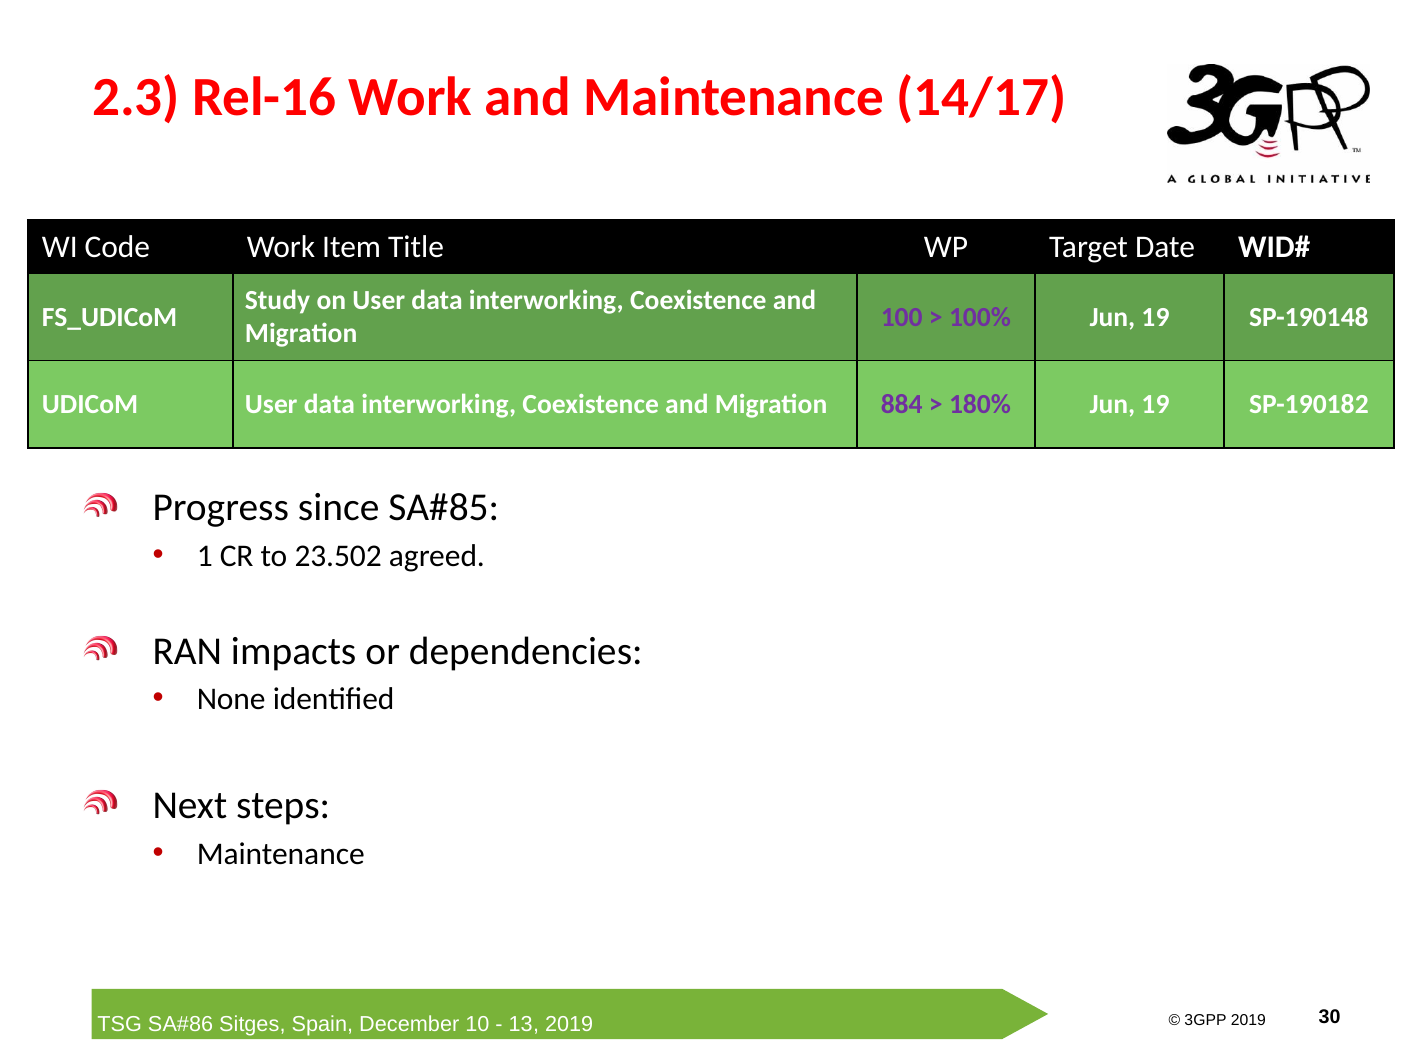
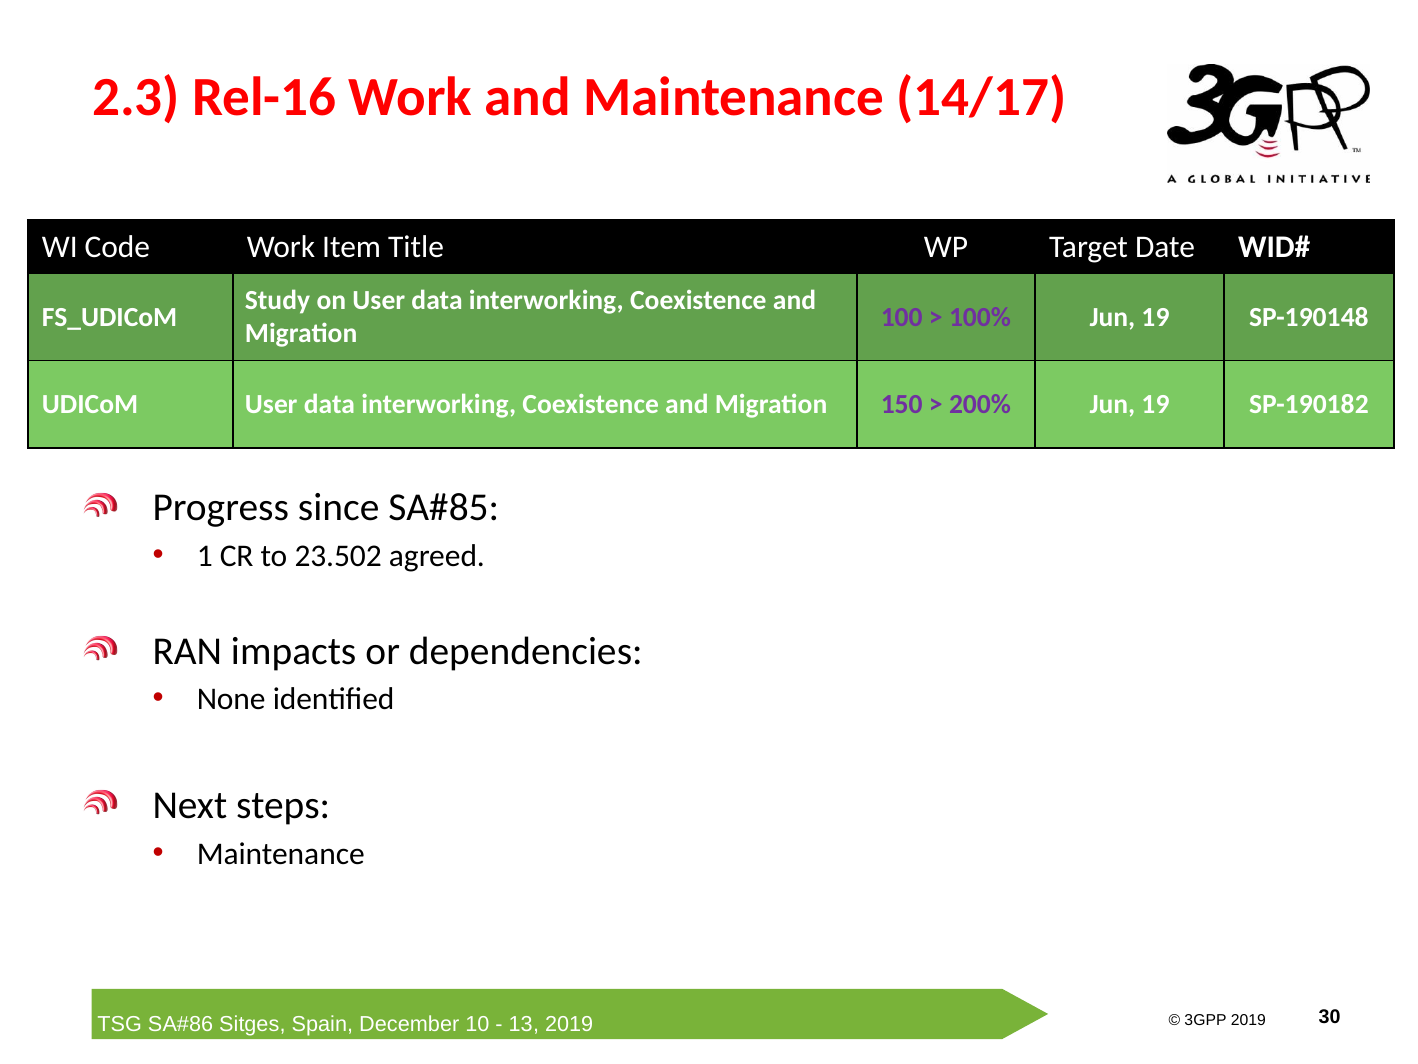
884: 884 -> 150 (902, 404)
180%: 180% -> 200% (980, 404)
